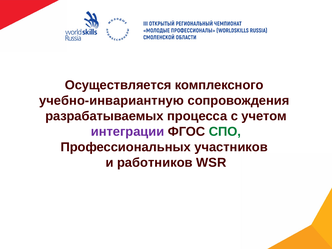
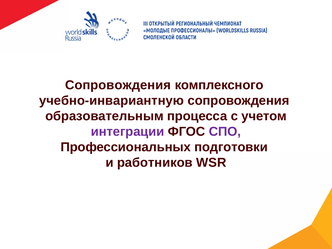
Осуществляется: Осуществляется -> Сопровождения (118, 85)
разрабатываемых: разрабатываемых -> образовательным (104, 116)
СПО colour: green -> purple (225, 132)
участников: участников -> подготовки (231, 147)
